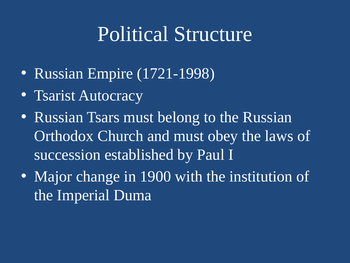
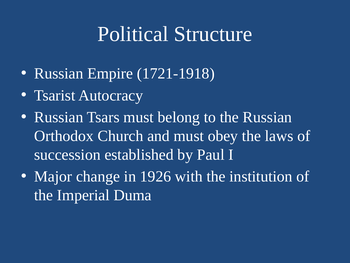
1721-1998: 1721-1998 -> 1721-1918 (176, 73)
1900: 1900 -> 1926 (156, 176)
